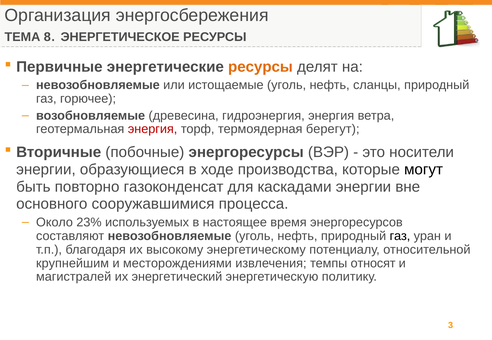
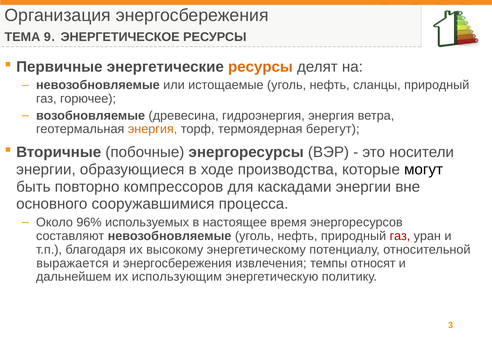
8: 8 -> 9 (47, 37)
энергия colour: red -> orange (153, 129)
газоконденсат: газоконденсат -> компрессоров (173, 187)
23%: 23% -> 96% (89, 223)
газ colour: black -> red (400, 236)
крупнейшим: крупнейшим -> выражается (72, 264)
и месторождениями: месторождениями -> энергосбережения (177, 264)
магистралей: магистралей -> дальнейшем (74, 277)
энергетический: энергетический -> использующим (177, 277)
